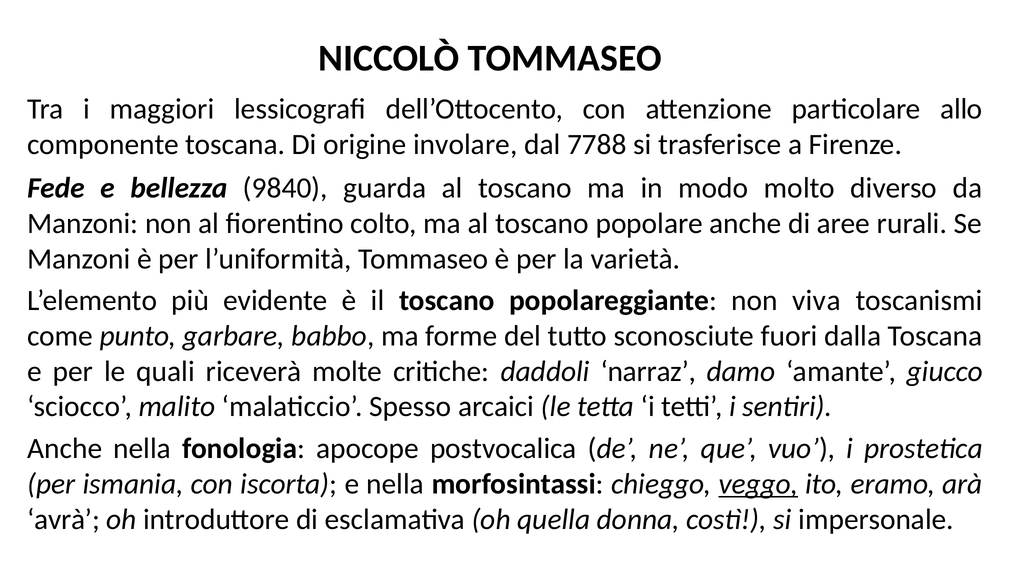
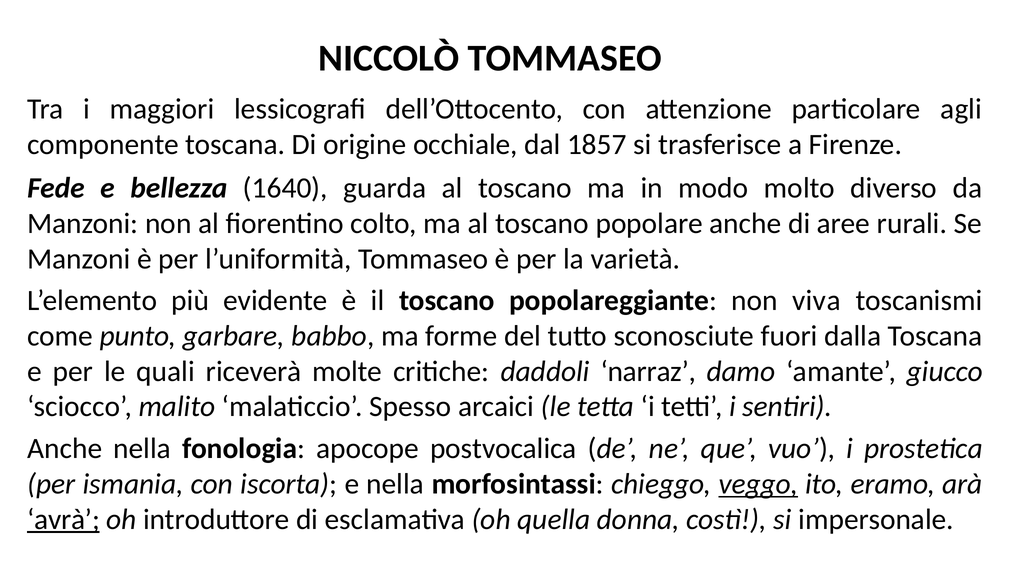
allo: allo -> agli (961, 109)
involare: involare -> occhiale (465, 145)
7788: 7788 -> 1857 (597, 145)
9840: 9840 -> 1640 (285, 188)
avrà underline: none -> present (64, 520)
